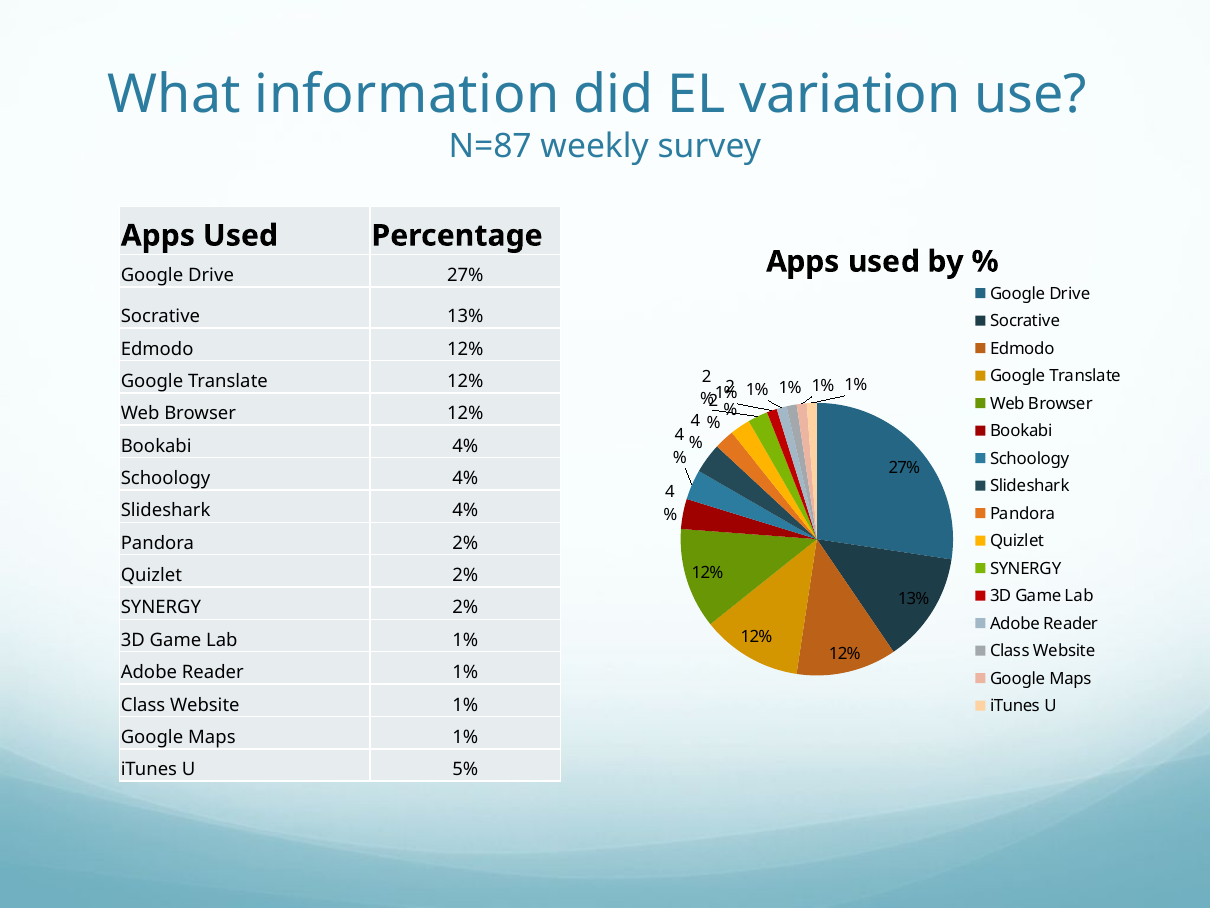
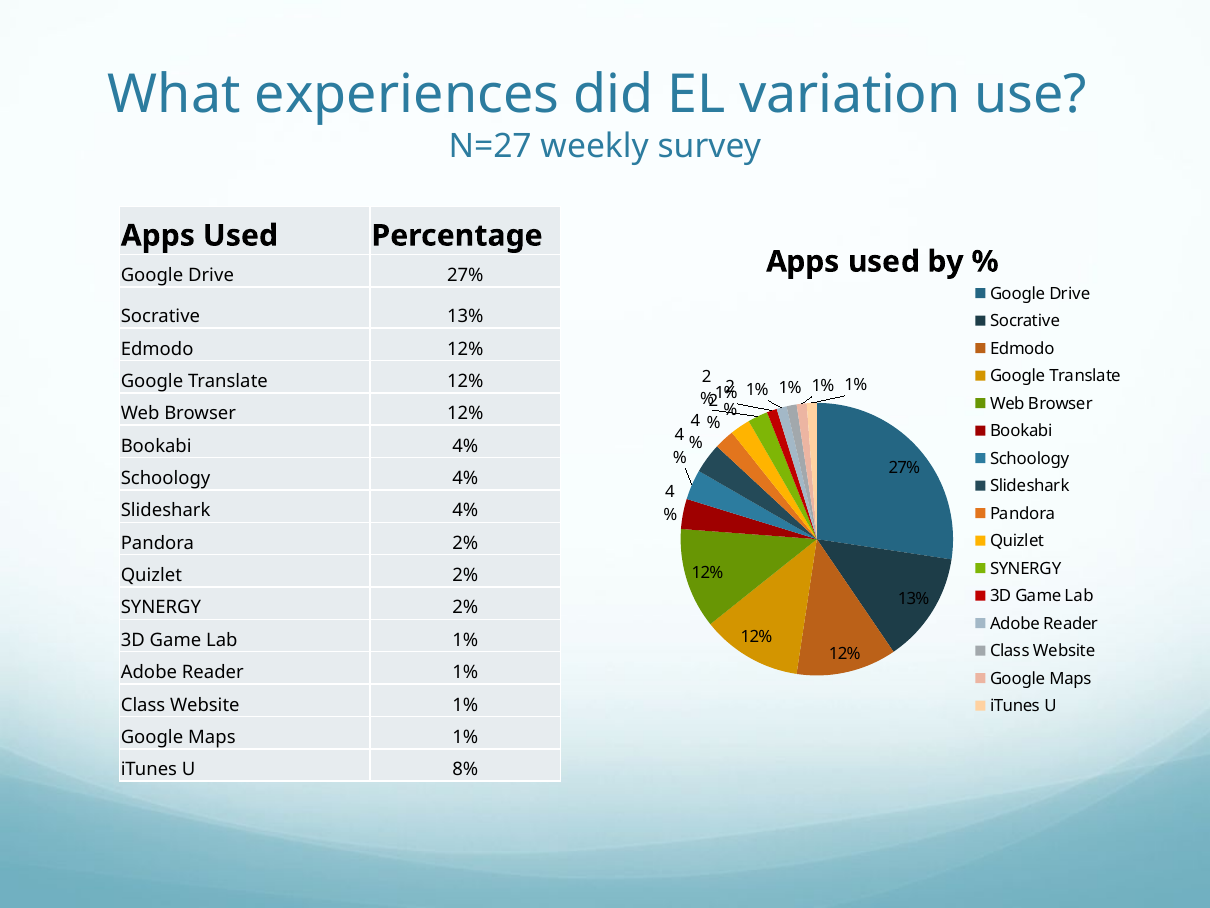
information: information -> experiences (407, 95)
N=87: N=87 -> N=27 (490, 146)
5%: 5% -> 8% (465, 769)
